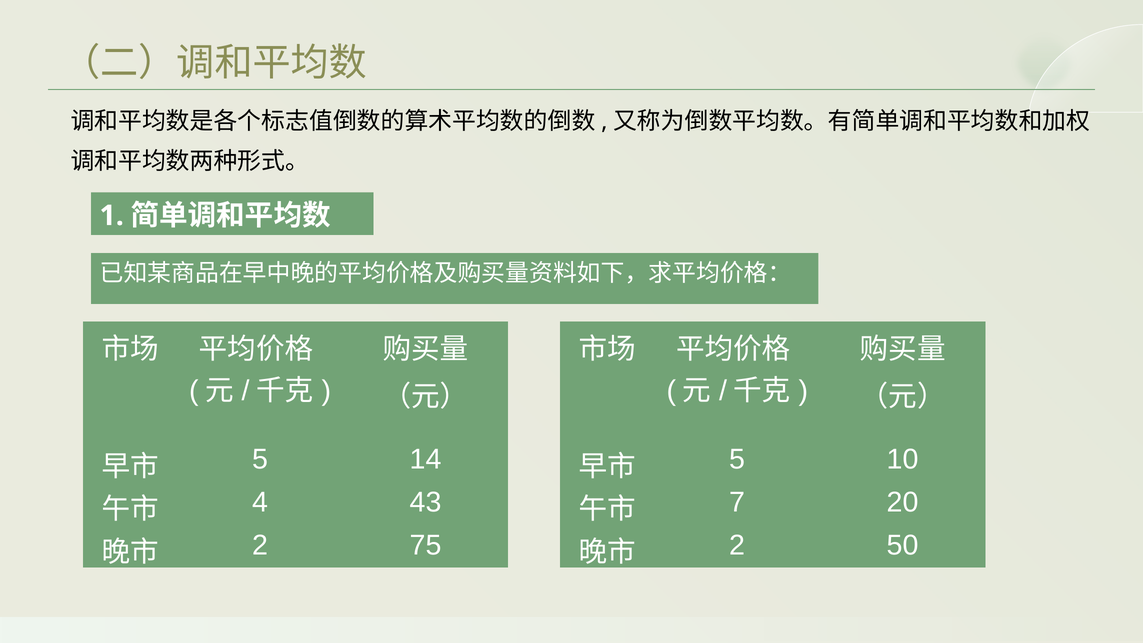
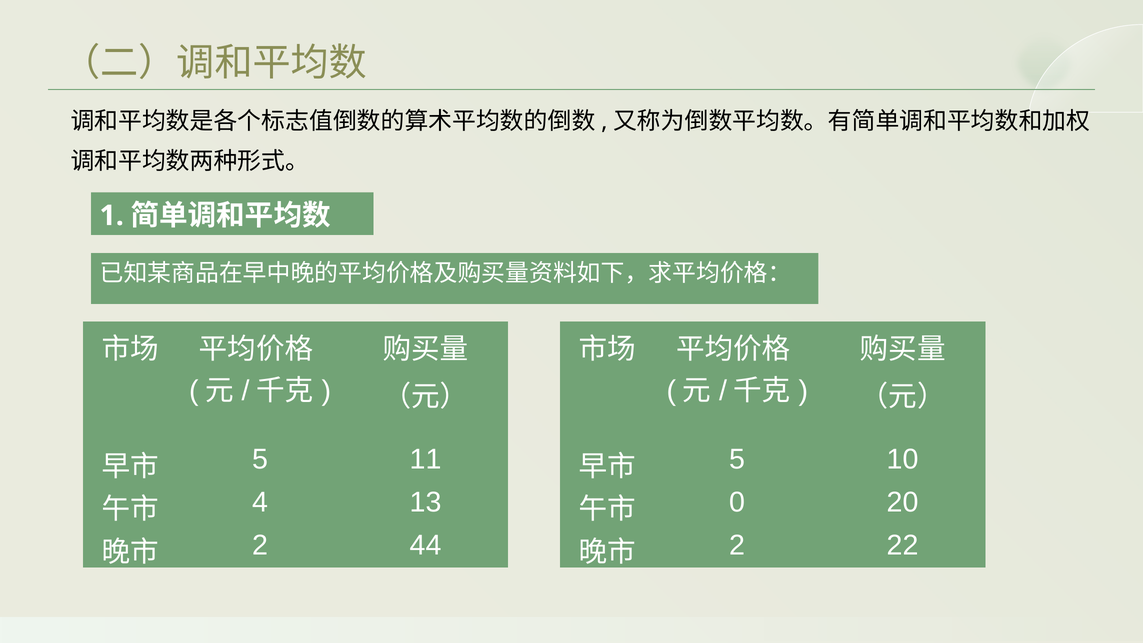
14: 14 -> 11 (426, 459)
43: 43 -> 13 (426, 502)
7: 7 -> 0 (737, 502)
75: 75 -> 44 (426, 545)
50: 50 -> 22 (903, 545)
